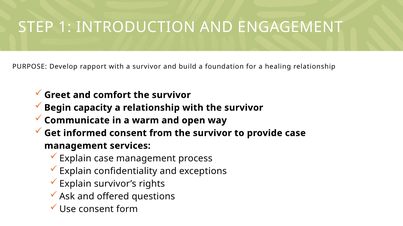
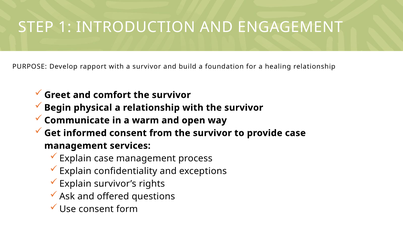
capacity: capacity -> physical (93, 108)
